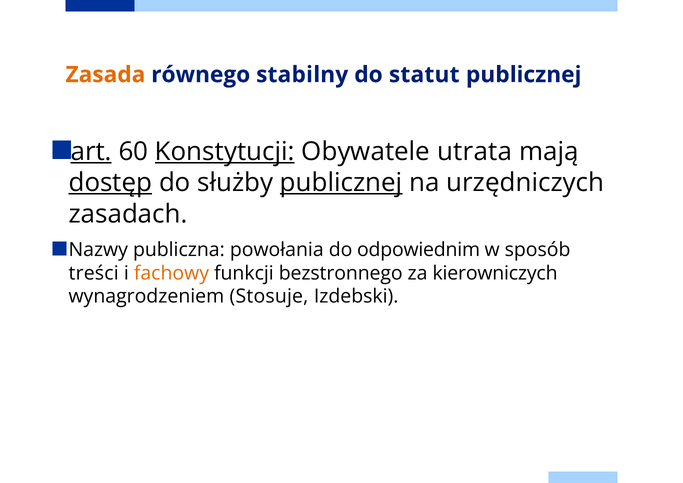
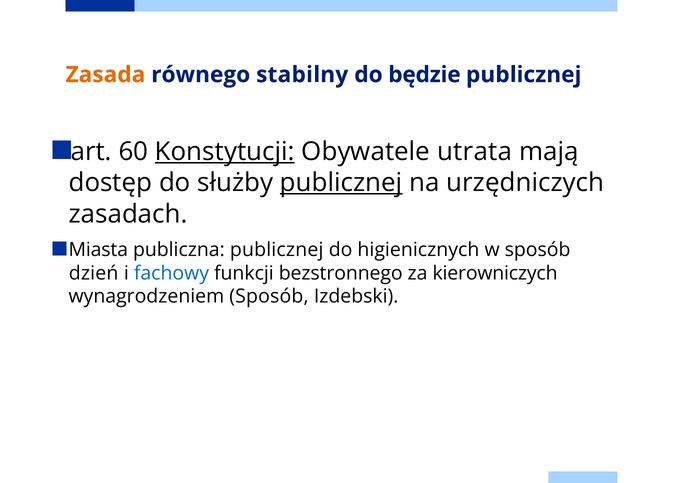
statut: statut -> będzie (424, 75)
art underline: present -> none (91, 152)
dostęp underline: present -> none (110, 183)
Nazwy: Nazwy -> Miasta (98, 250)
publiczna powołania: powołania -> publicznej (277, 250)
odpowiednim: odpowiednim -> higienicznych (418, 250)
treści: treści -> dzień (94, 273)
fachowy colour: orange -> blue (171, 273)
wynagrodzeniem Stosuje: Stosuje -> Sposób (269, 296)
